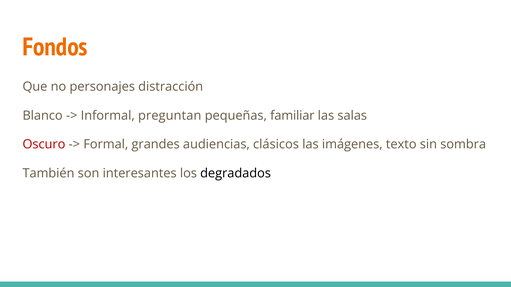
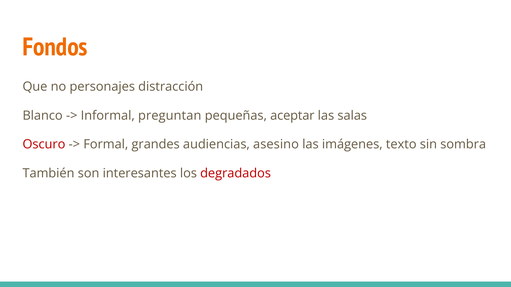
familiar: familiar -> aceptar (292, 116)
clásicos: clásicos -> asesino (276, 145)
degradados colour: black -> red (236, 174)
